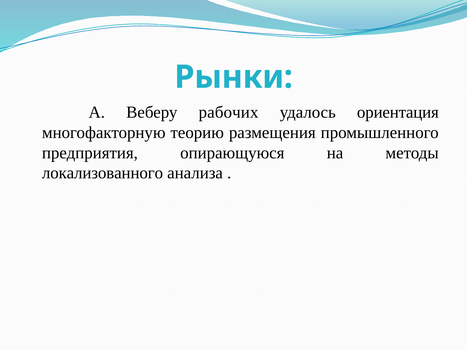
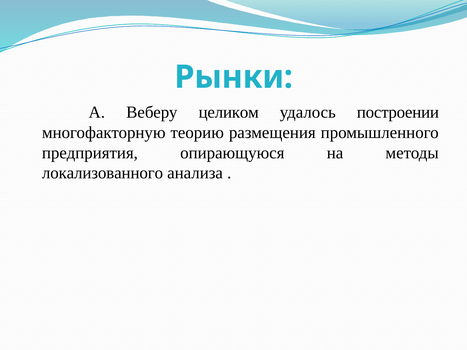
рабочих: рабочих -> целиком (229, 112)
ориентация: ориентация -> построении (398, 112)
